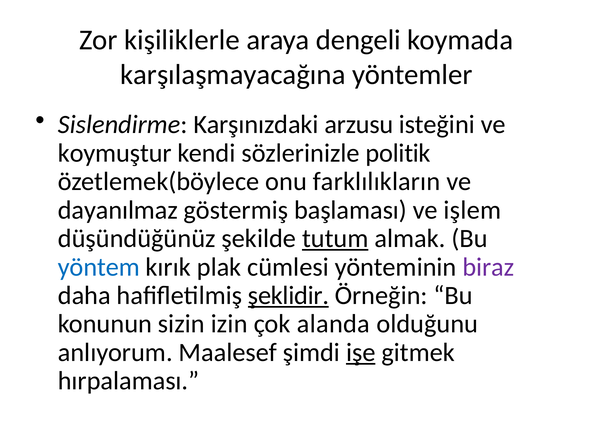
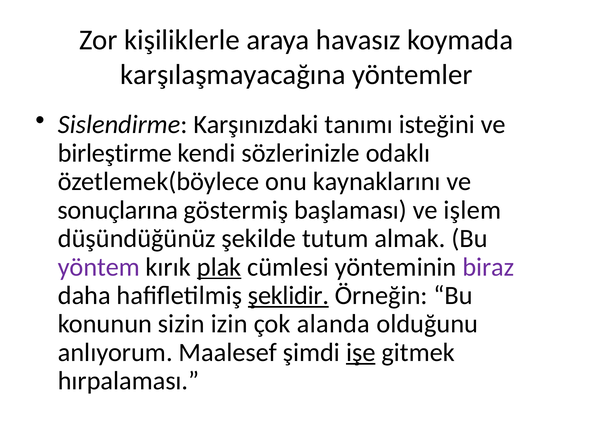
dengeli: dengeli -> havasız (358, 40)
arzusu: arzusu -> tanımı (359, 124)
koymuştur: koymuştur -> birleştirme (115, 153)
politik: politik -> odaklı (398, 153)
farklılıkların: farklılıkların -> kaynaklarını (377, 181)
dayanılmaz: dayanılmaz -> sonuçlarına (118, 210)
tutum underline: present -> none (335, 238)
yöntem colour: blue -> purple (99, 267)
plak underline: none -> present (219, 267)
